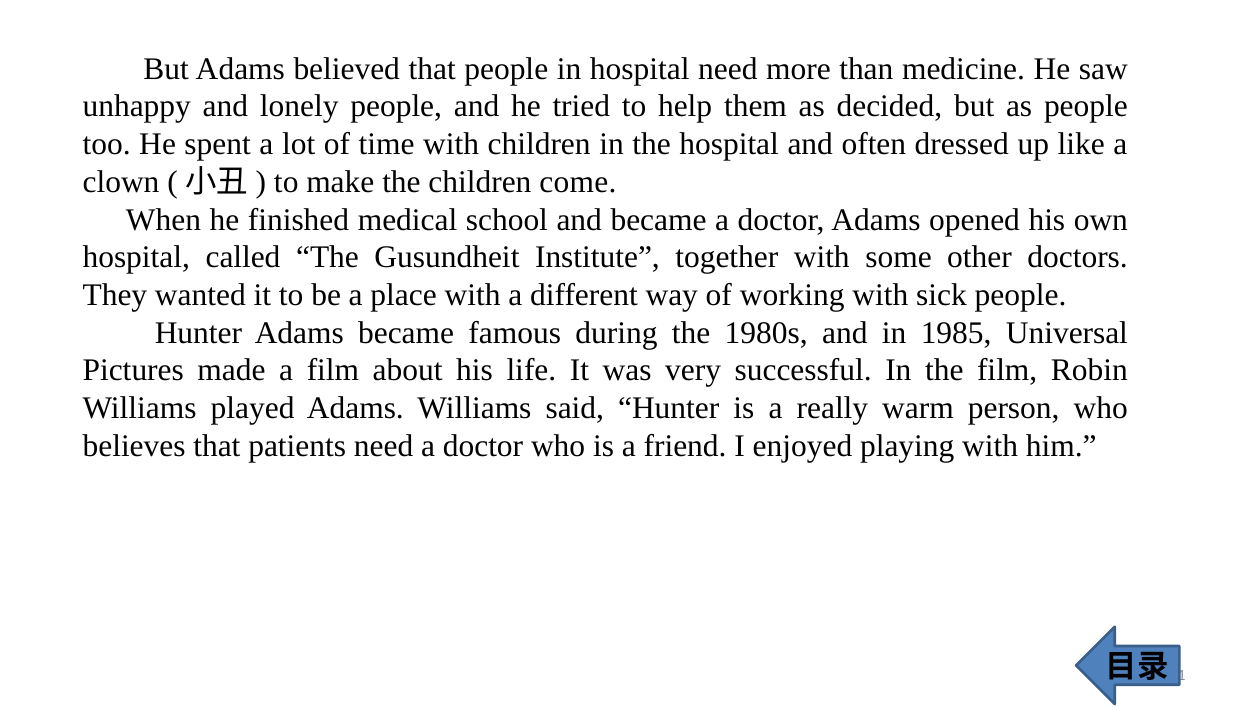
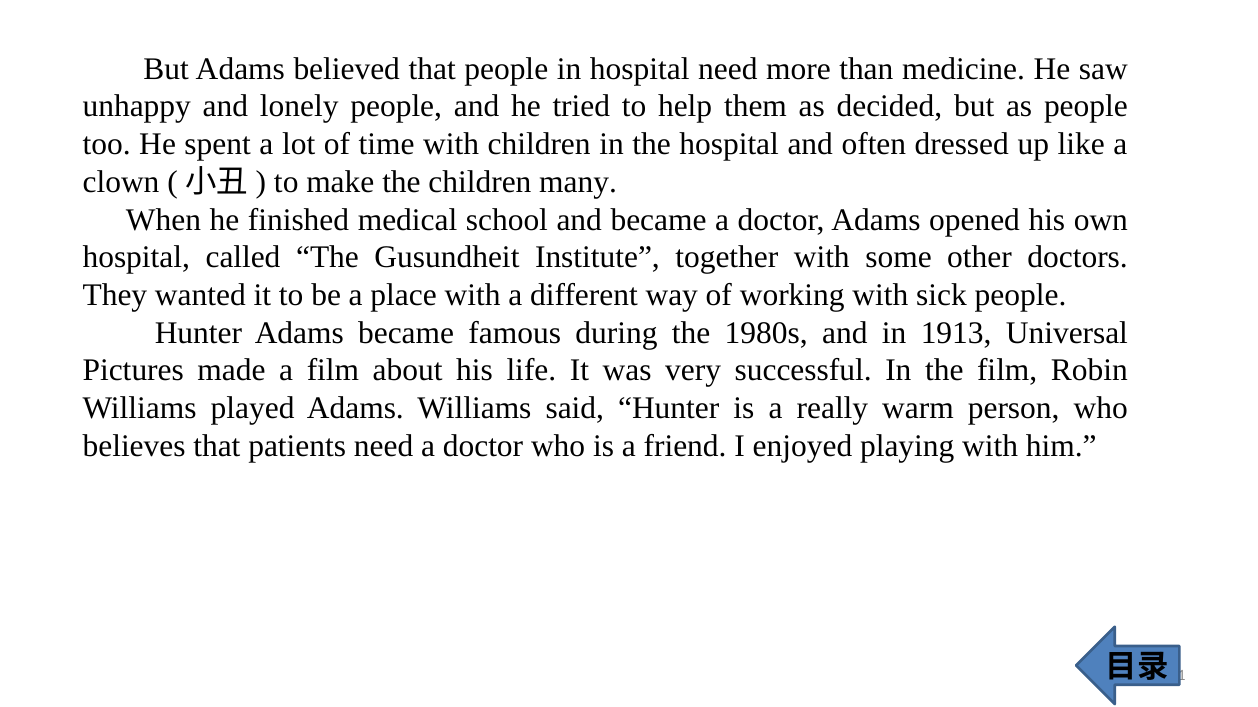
come: come -> many (578, 182)
1985: 1985 -> 1913 (956, 333)
